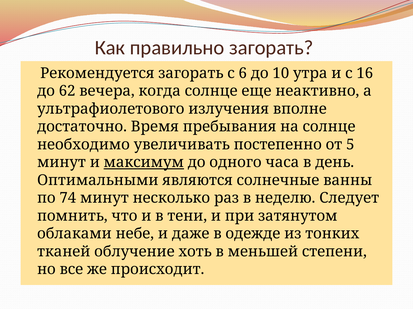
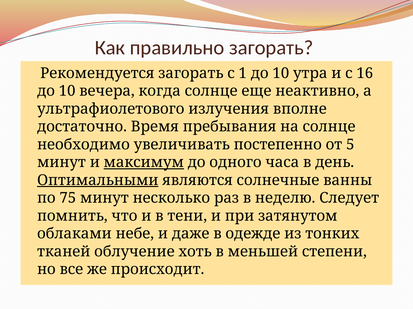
6: 6 -> 1 (243, 73)
62: 62 -> 10 (67, 91)
Оптимальными underline: none -> present (98, 181)
74: 74 -> 75 (68, 199)
